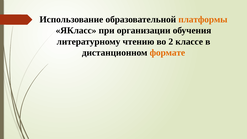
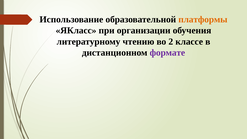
формате colour: orange -> purple (167, 53)
